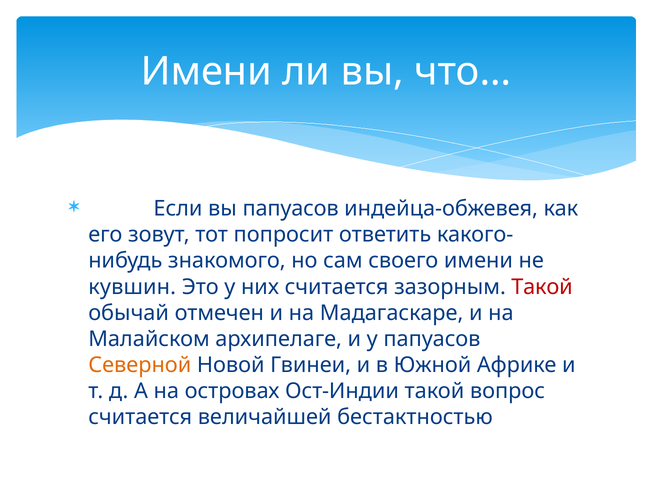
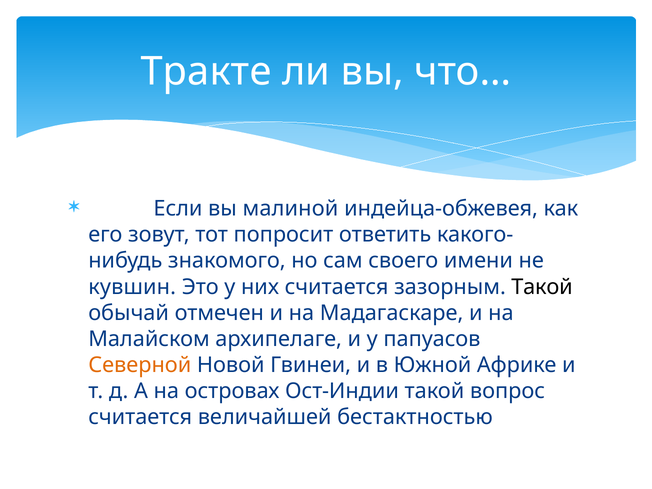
Имени: Имени -> Тракте (206, 72)
вы папуасов: папуасов -> малиной (290, 209)
Такой colour: red -> black (542, 287)
